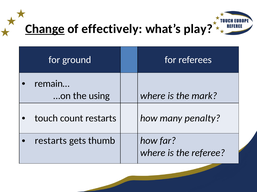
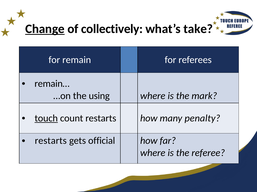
effectively: effectively -> collectively (112, 29)
play: play -> take (198, 29)
ground: ground -> remain (77, 60)
touch underline: none -> present (46, 119)
thumb: thumb -> official (102, 141)
